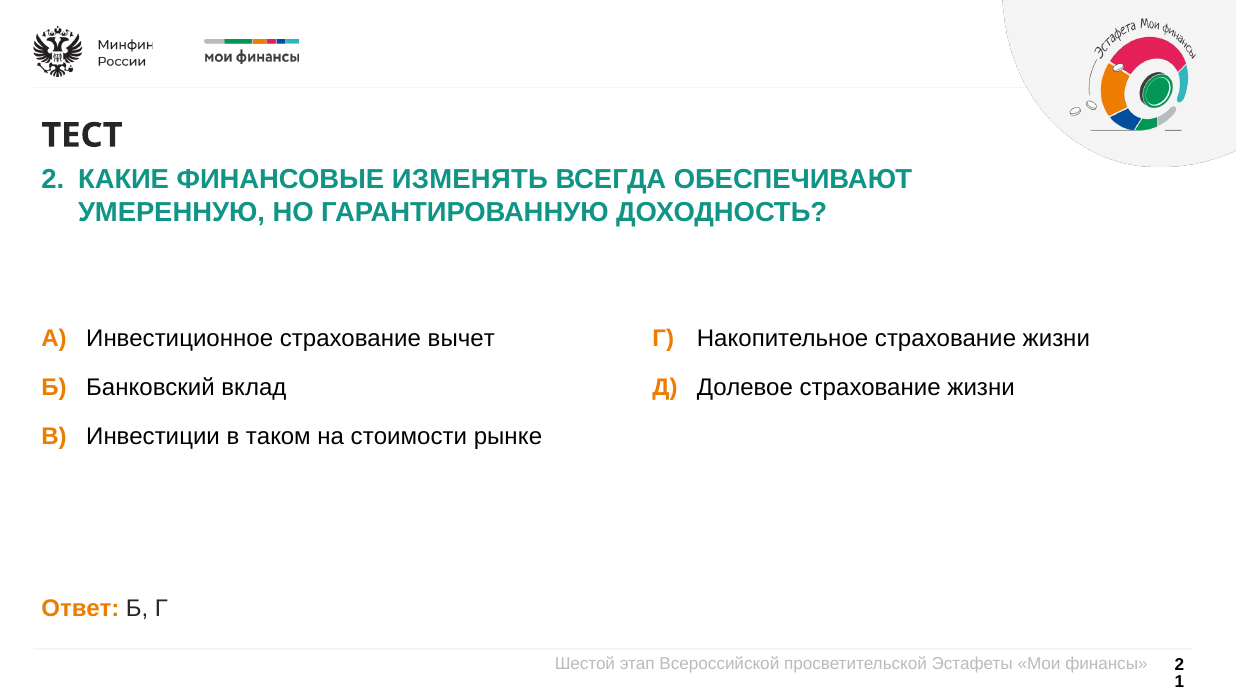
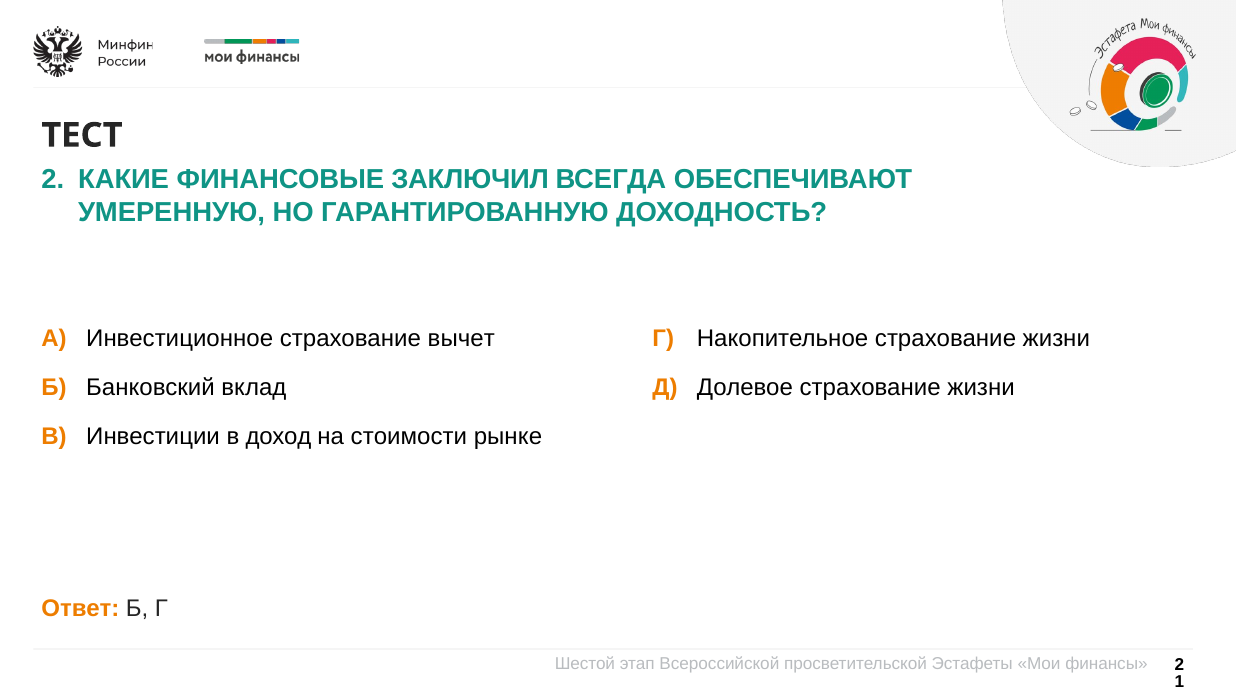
ИЗМЕНЯТЬ: ИЗМЕНЯТЬ -> ЗАКЛЮЧИЛ (470, 179)
таком: таком -> доход (278, 437)
